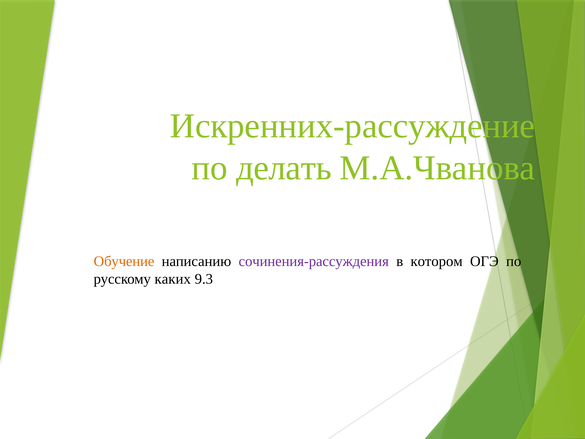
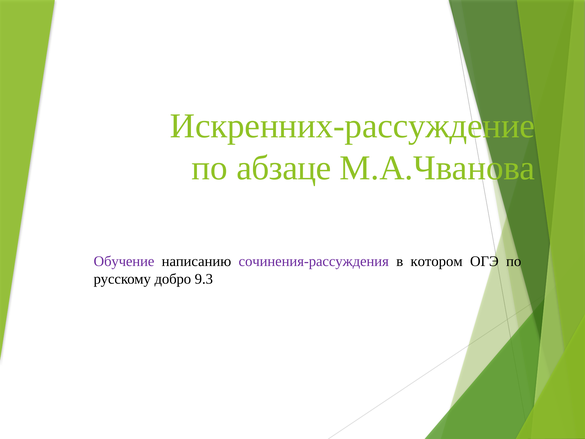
делать: делать -> абзаце (284, 168)
Обучение colour: orange -> purple (124, 261)
каких: каких -> добро (173, 279)
